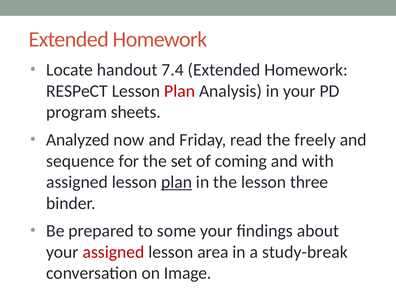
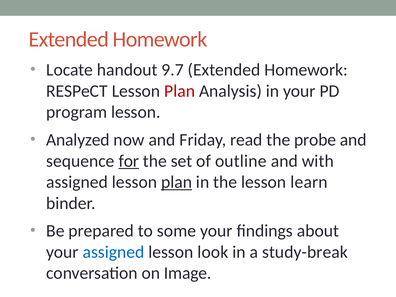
7.4: 7.4 -> 9.7 (173, 70)
program sheets: sheets -> lesson (136, 112)
freely: freely -> probe (315, 140)
for underline: none -> present (129, 161)
coming: coming -> outline (241, 161)
three: three -> learn (309, 182)
assigned colour: red -> blue (113, 252)
area: area -> look (213, 252)
